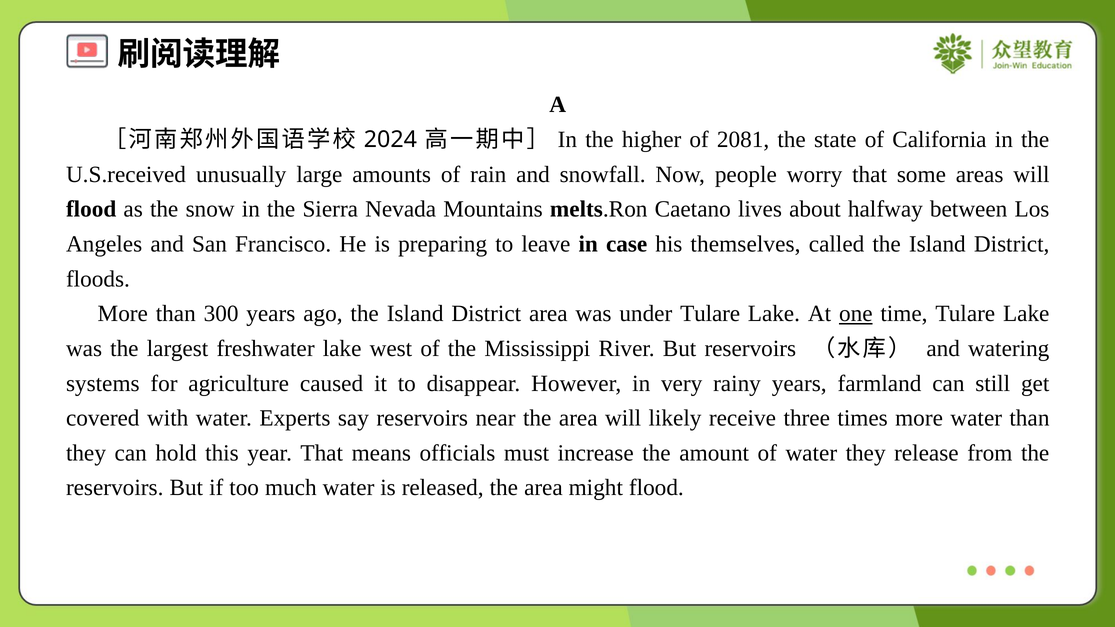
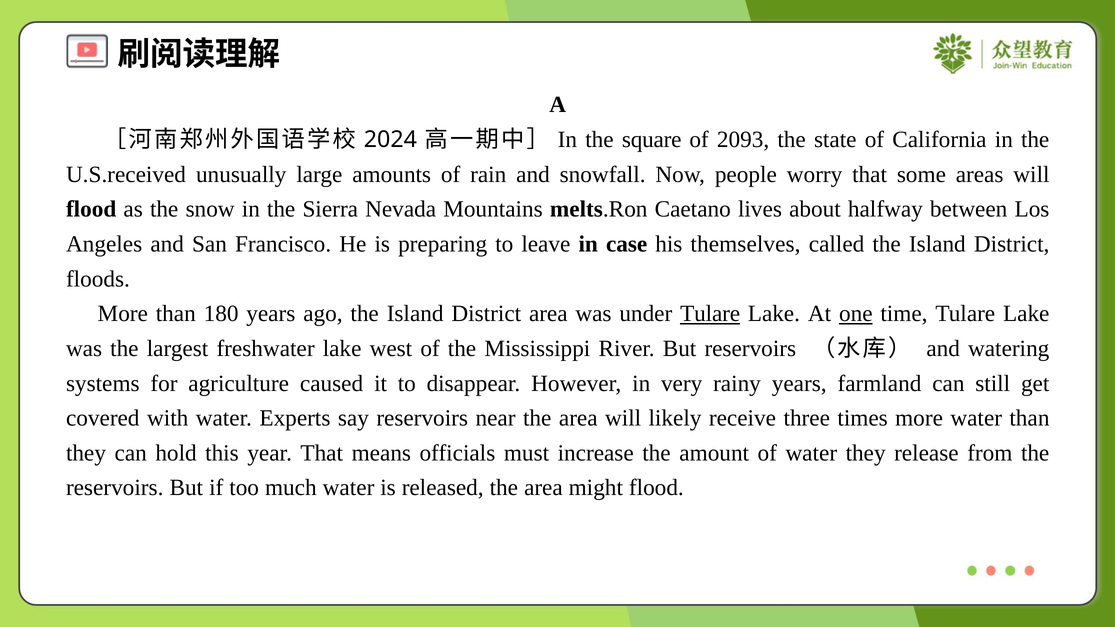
higher: higher -> square (652, 140)
2081: 2081 -> 2093 (743, 140)
300: 300 -> 180 (221, 314)
Tulare underline: none -> present (710, 314)
